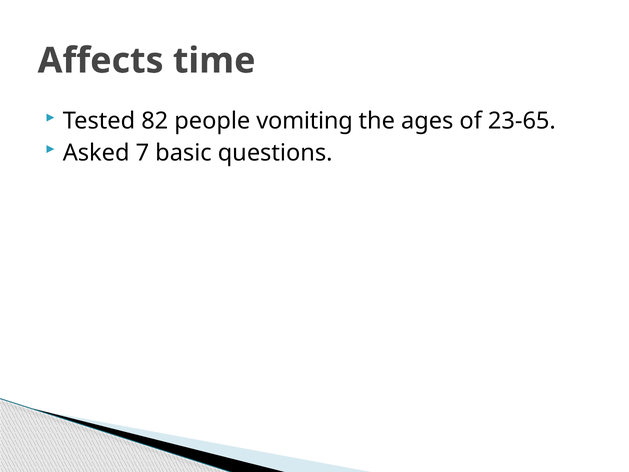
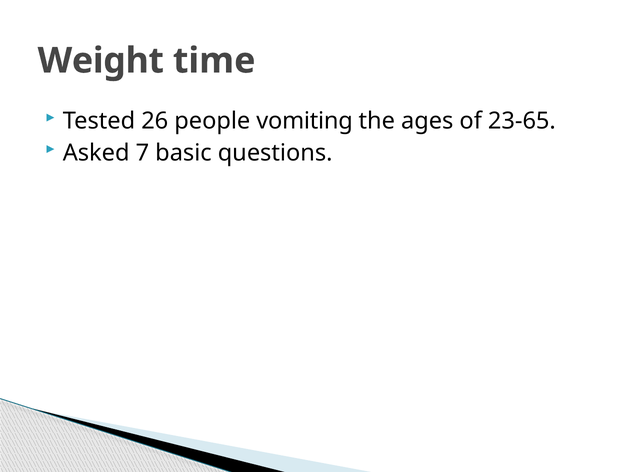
Affects: Affects -> Weight (101, 61)
82: 82 -> 26 (155, 121)
